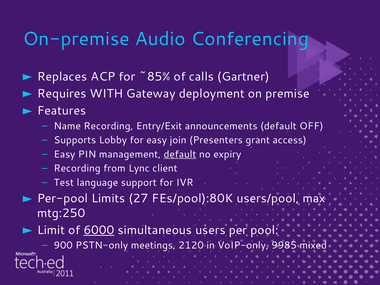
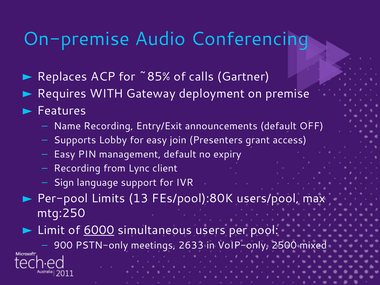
default underline: present -> none (180, 154)
Test: Test -> Sign (64, 183)
27: 27 -> 13 (138, 198)
2120: 2120 -> 2633 (191, 245)
9985: 9985 -> 2500 (284, 245)
